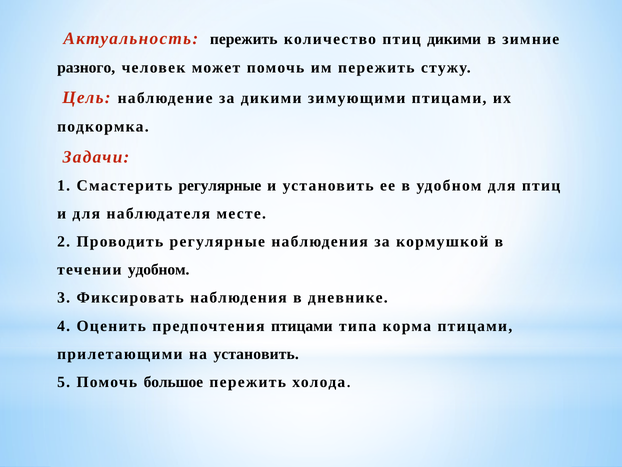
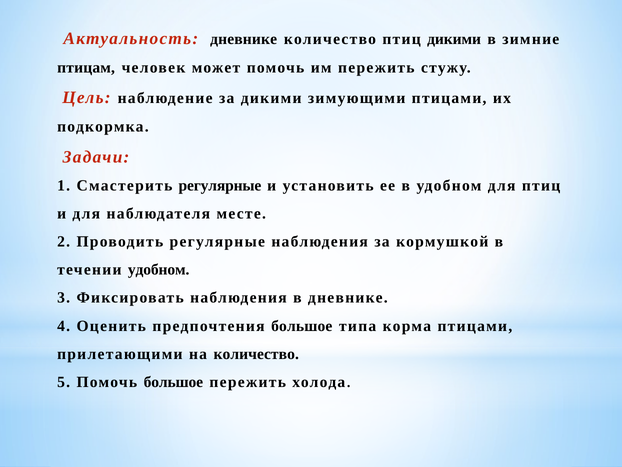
Актуальность пережить: пережить -> дневнике (244, 39)
разного: разного -> птицам (86, 67)
предпочтения птицами: птицами -> большое (302, 326)
на установить: установить -> количество (256, 354)
